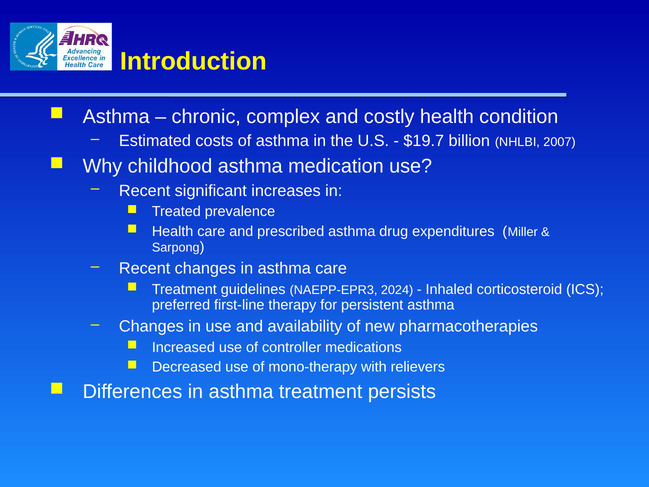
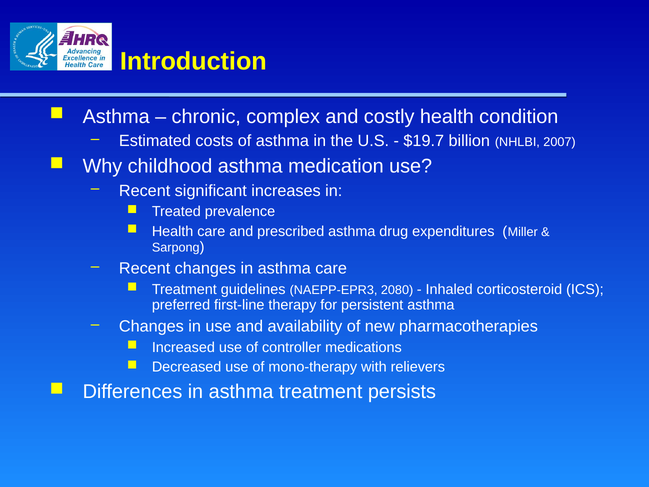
2024: 2024 -> 2080 (397, 290)
